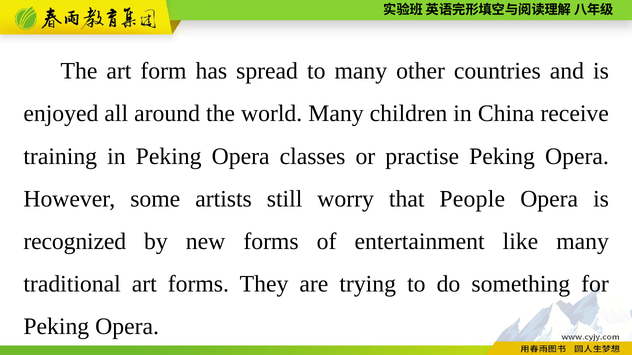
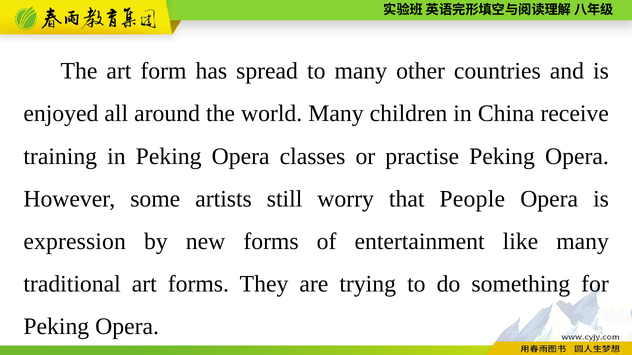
recognized: recognized -> expression (75, 242)
